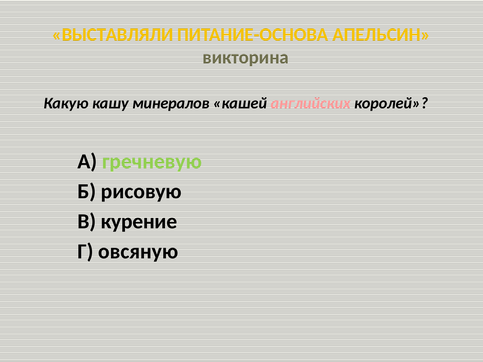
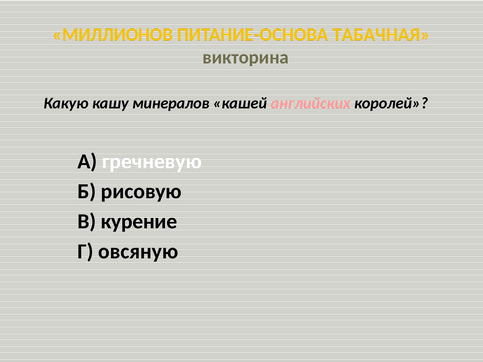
ВЫСТАВЛЯЛИ: ВЫСТАВЛЯЛИ -> МИЛЛИОНОВ (113, 35)
АПЕЛЬСИН: АПЕЛЬСИН -> ТАБАЧНАЯ (381, 35)
гречневую colour: light green -> white (152, 161)
